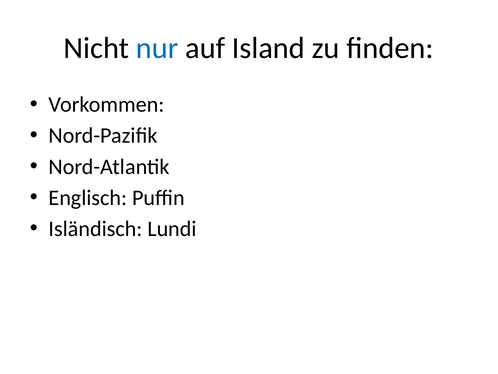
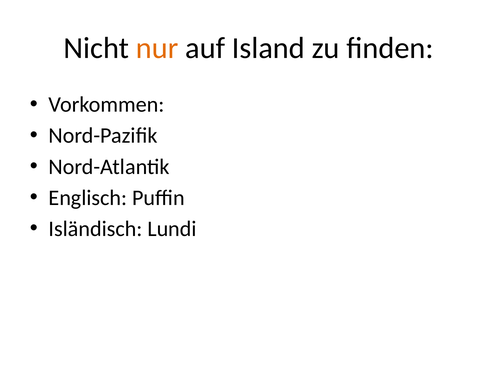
nur colour: blue -> orange (157, 48)
